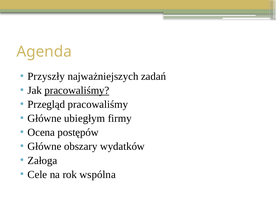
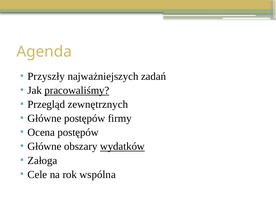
Przegląd pracowaliśmy: pracowaliśmy -> zewnętrznych (98, 104)
Główne ubiegłym: ubiegłym -> postępów (85, 118)
wydatków underline: none -> present (122, 146)
